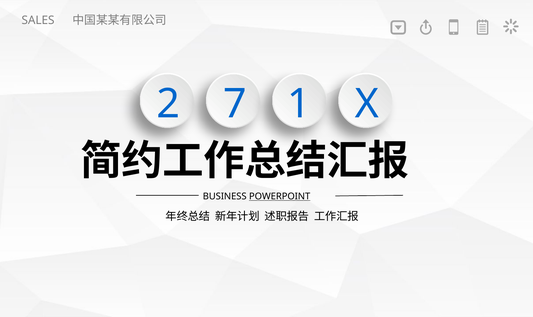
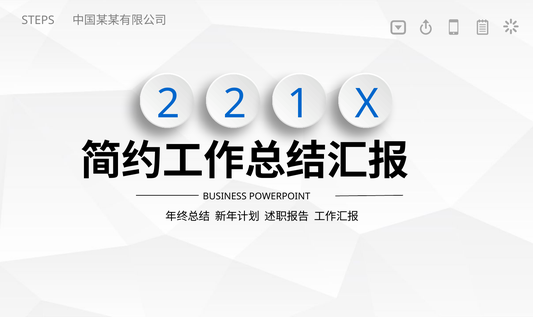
SALES: SALES -> STEPS (38, 20)
2 7: 7 -> 2 (235, 104)
POWERPOINT underline: present -> none (280, 197)
